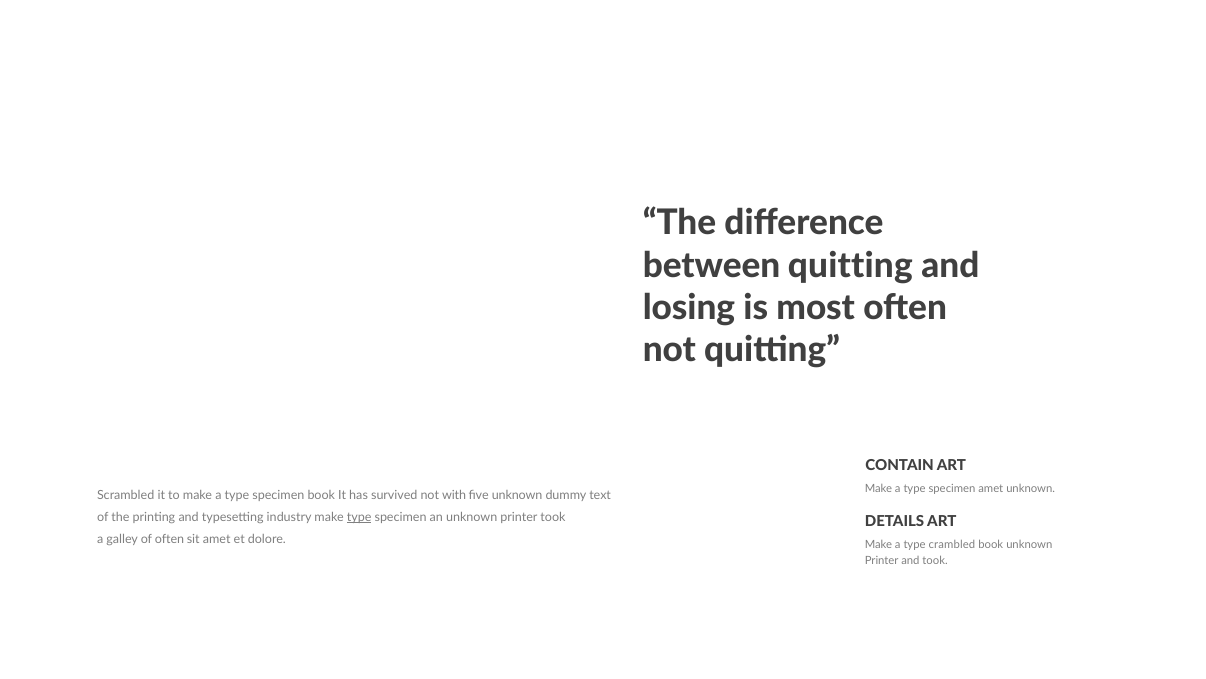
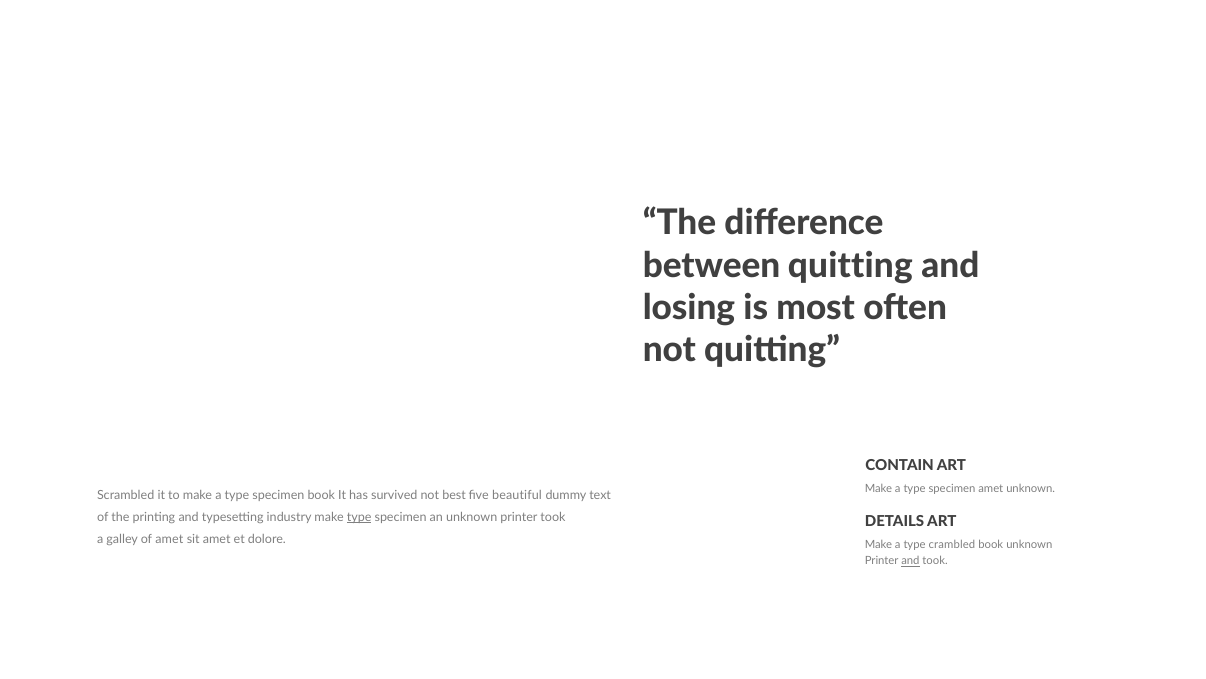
with: with -> best (454, 495)
five unknown: unknown -> beautiful (517, 495)
of often: often -> amet (169, 539)
and underline: none -> present (910, 561)
